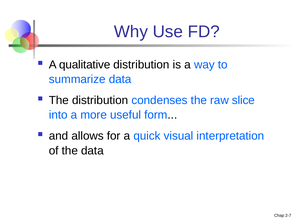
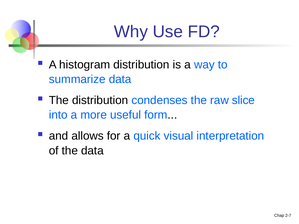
qualitative: qualitative -> histogram (85, 65)
